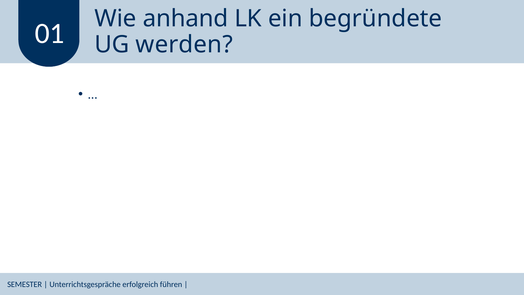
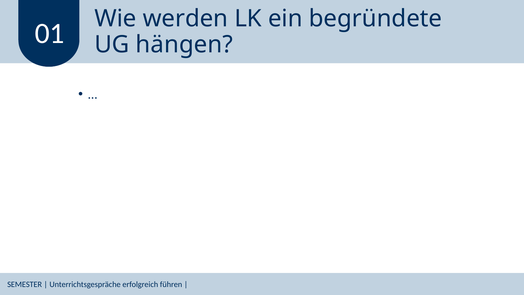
anhand: anhand -> werden (185, 18)
werden: werden -> hängen (184, 44)
